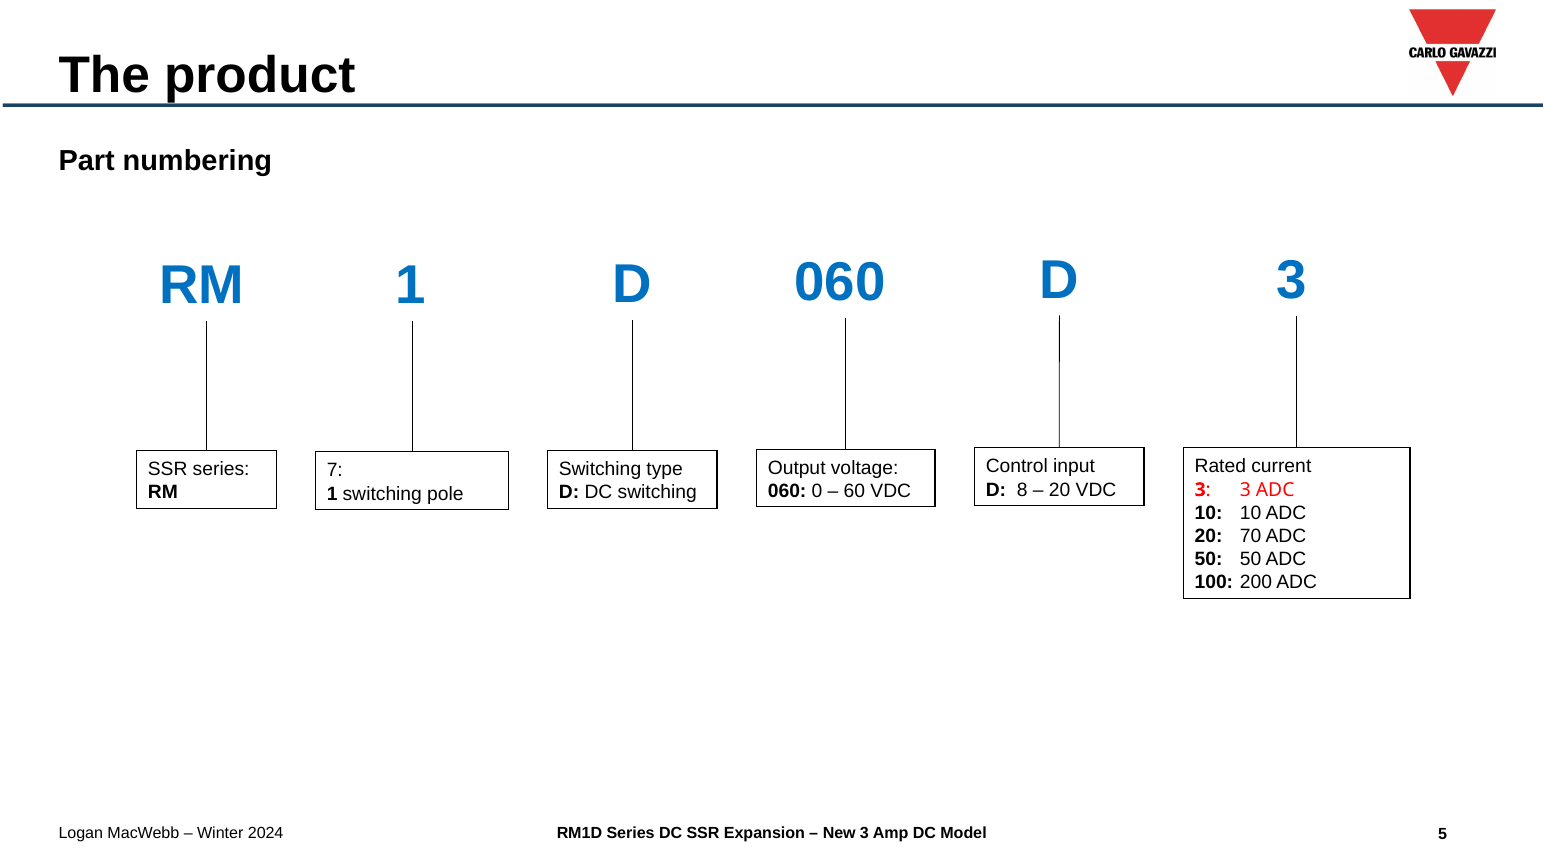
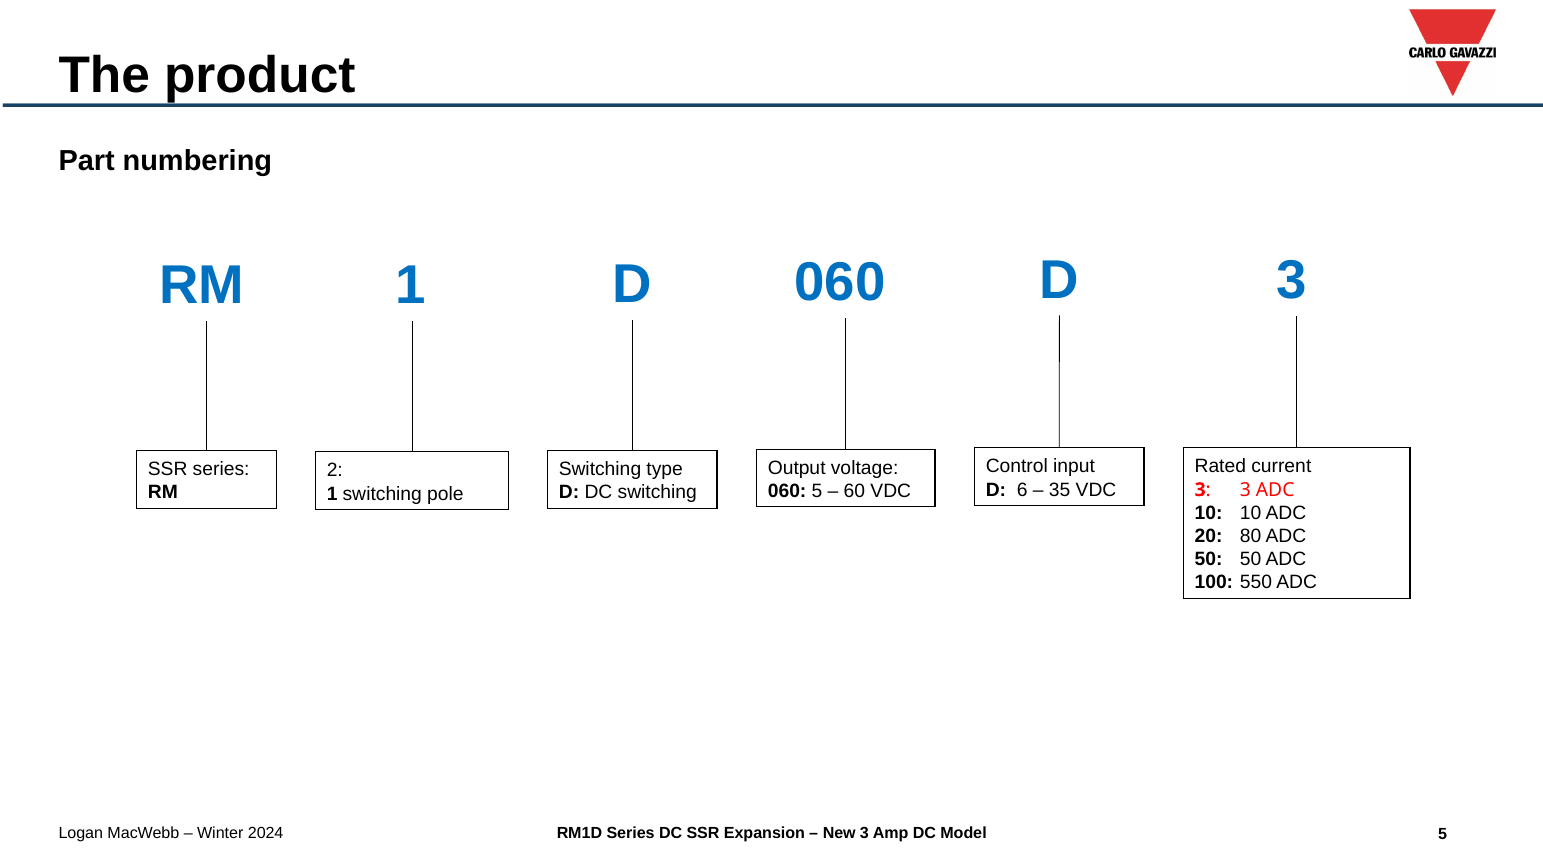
7: 7 -> 2 (335, 470)
8: 8 -> 6 (1022, 490)
20: 20 -> 35 (1060, 490)
060 0: 0 -> 5 (817, 491)
70: 70 -> 80 (1251, 536)
200: 200 -> 550 (1256, 582)
